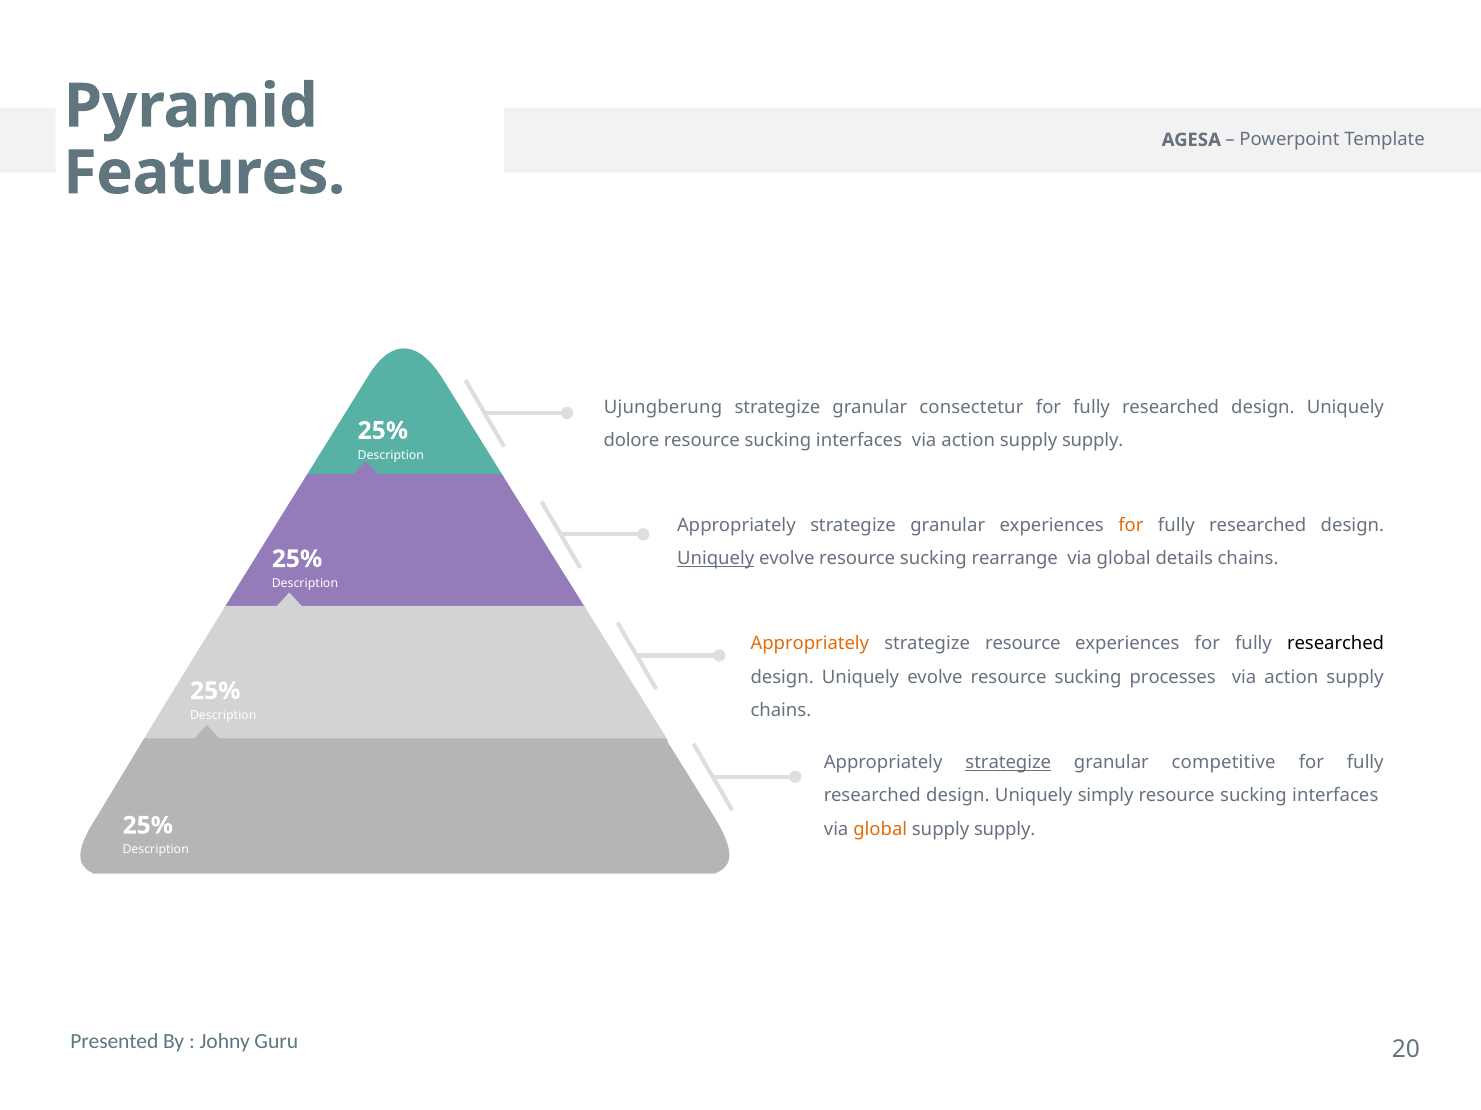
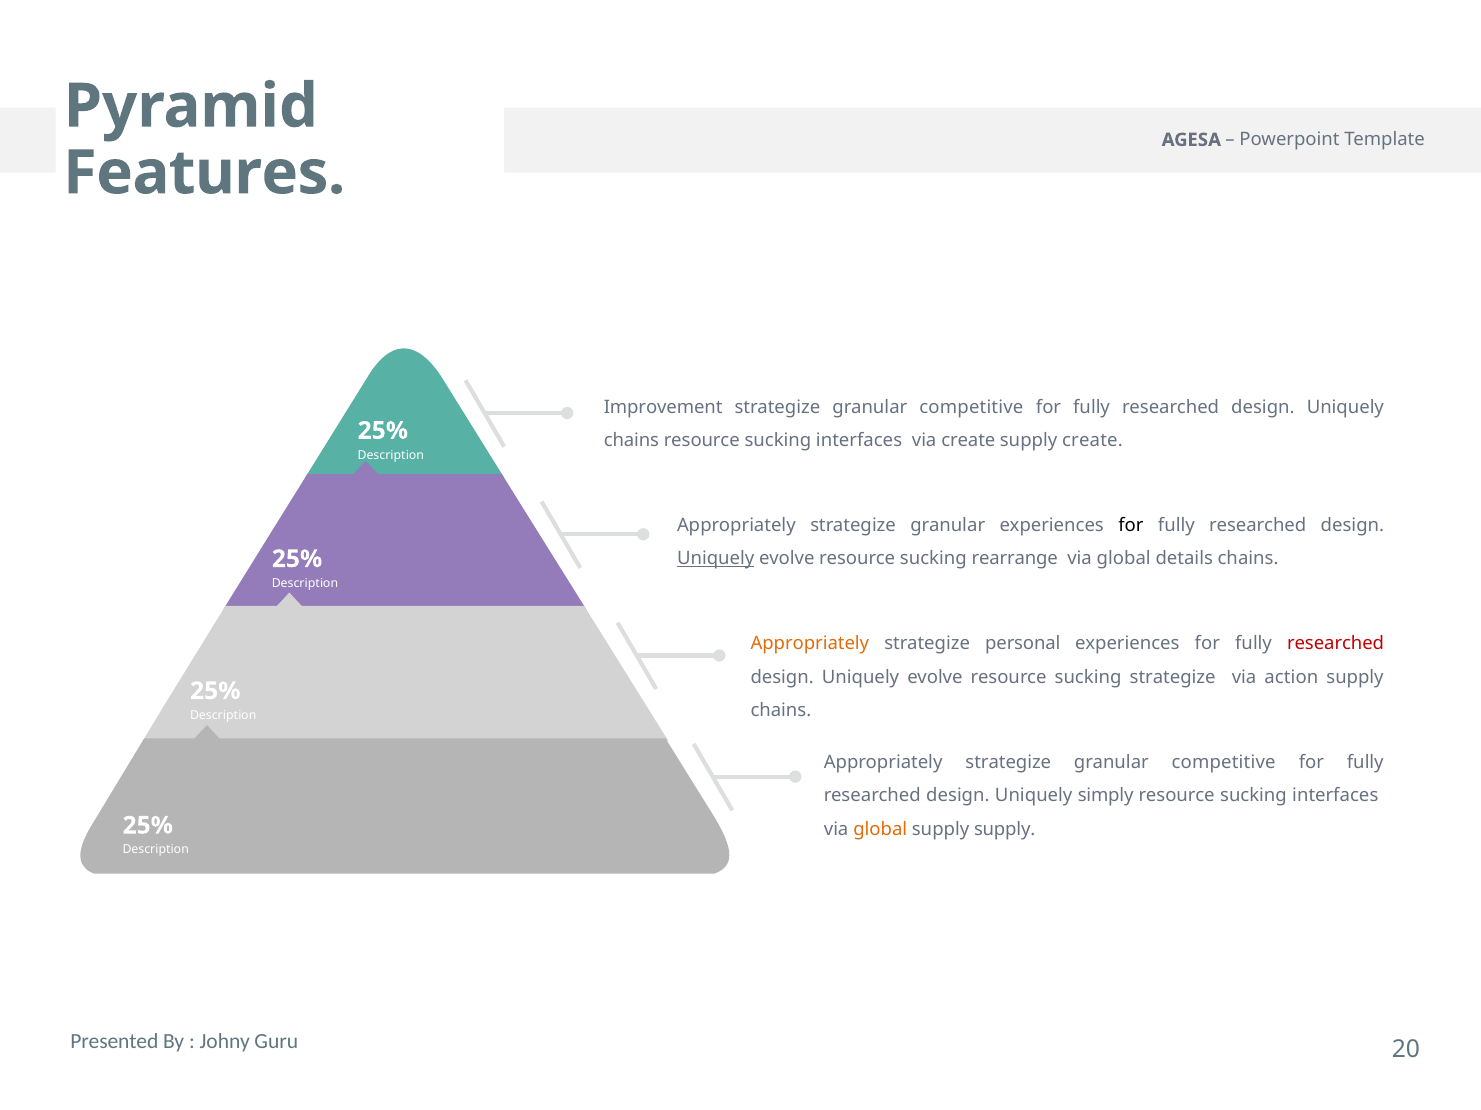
Ujungberung: Ujungberung -> Improvement (663, 407)
consectetur: consectetur -> competitive (971, 407)
dolore: dolore -> chains (631, 441)
interfaces via action: action -> create (968, 441)
supply: supply -> create (1092, 441)
for colour: orange -> black (1131, 526)
strategize resource: resource -> personal (1023, 644)
researched colour: black -> red (1336, 644)
sucking processes: processes -> strategize (1173, 678)
strategize underline: present -> none (1008, 763)
